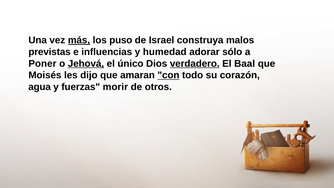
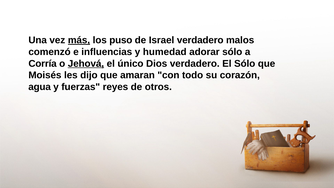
Israel construya: construya -> verdadero (200, 40)
previstas: previstas -> comenzó (50, 52)
Poner: Poner -> Corría (43, 64)
verdadero underline: present -> none (195, 64)
El Baal: Baal -> Sólo (245, 64)
con underline: present -> none (168, 75)
morir: morir -> reyes (115, 87)
